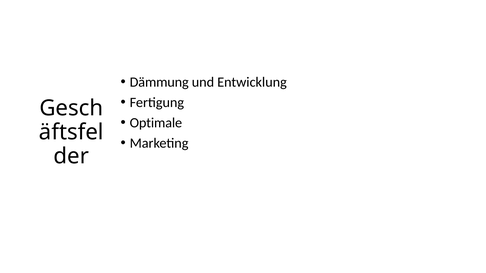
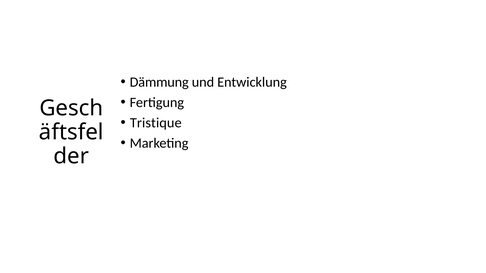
Optimale: Optimale -> Tristique (156, 123)
